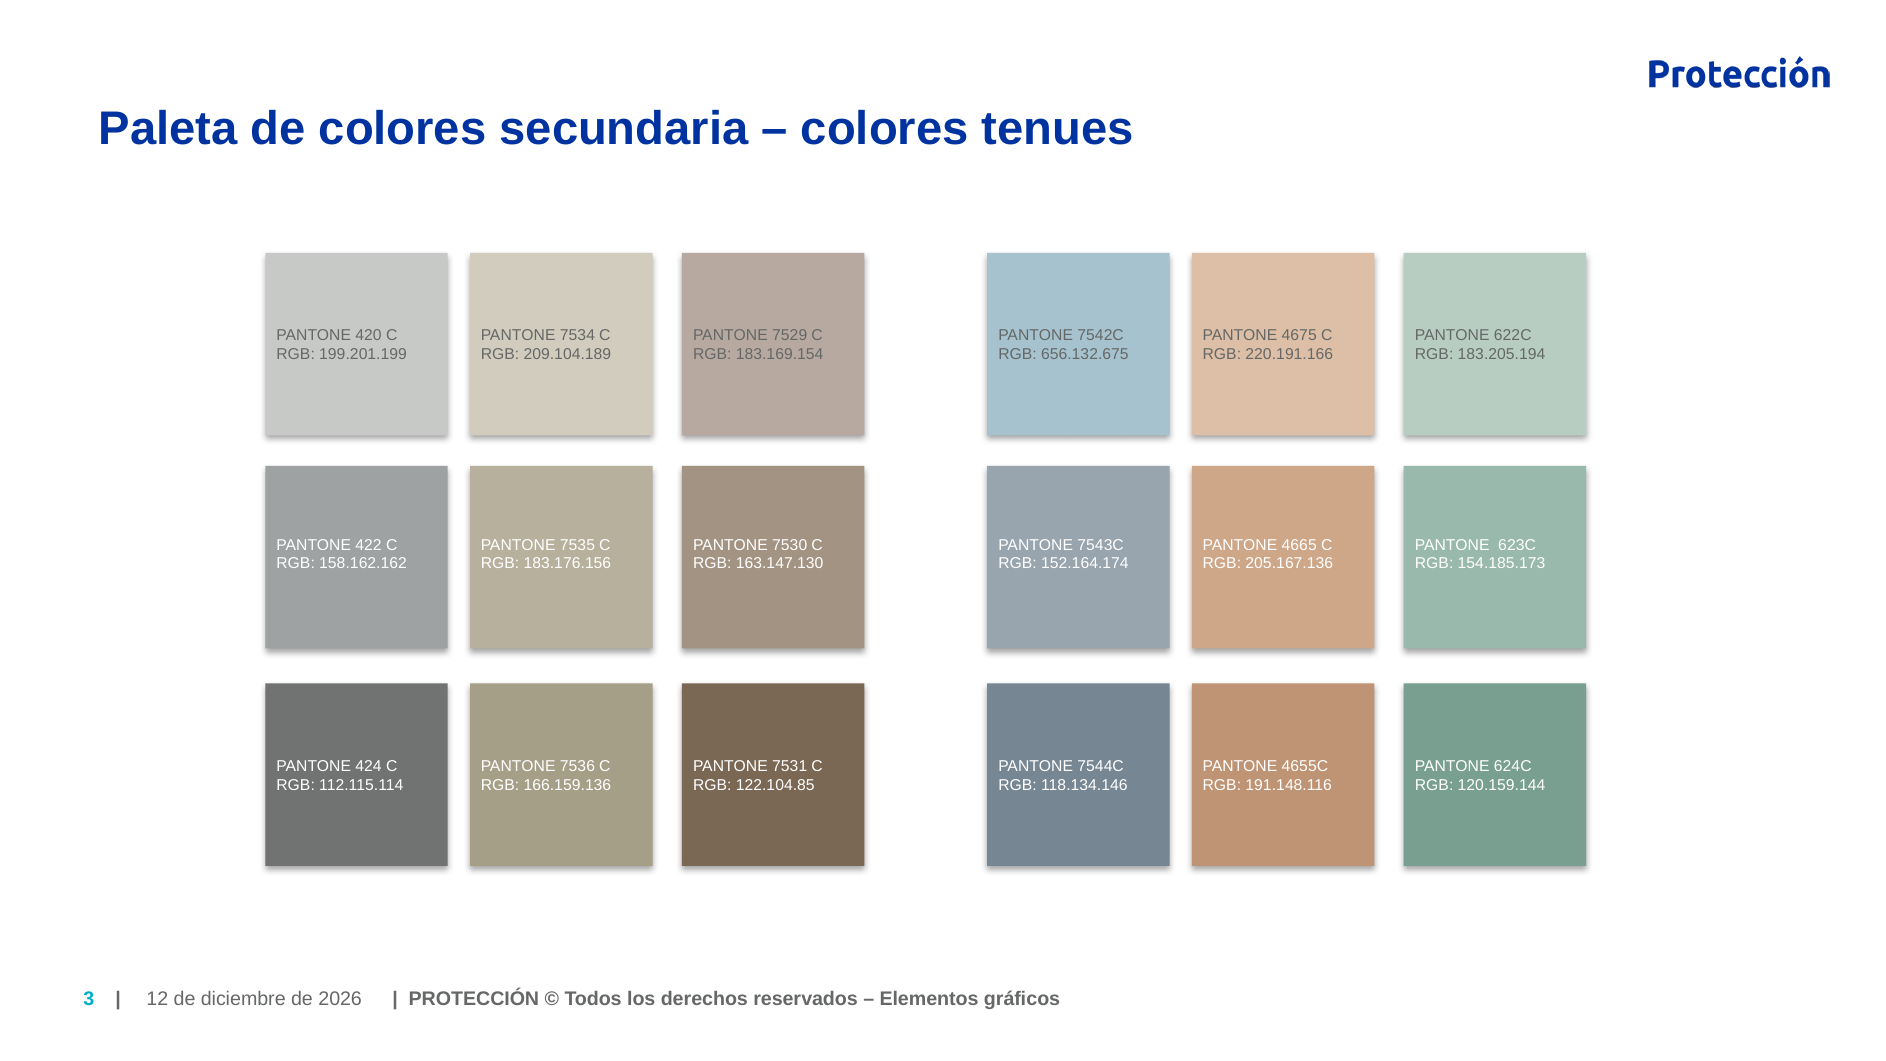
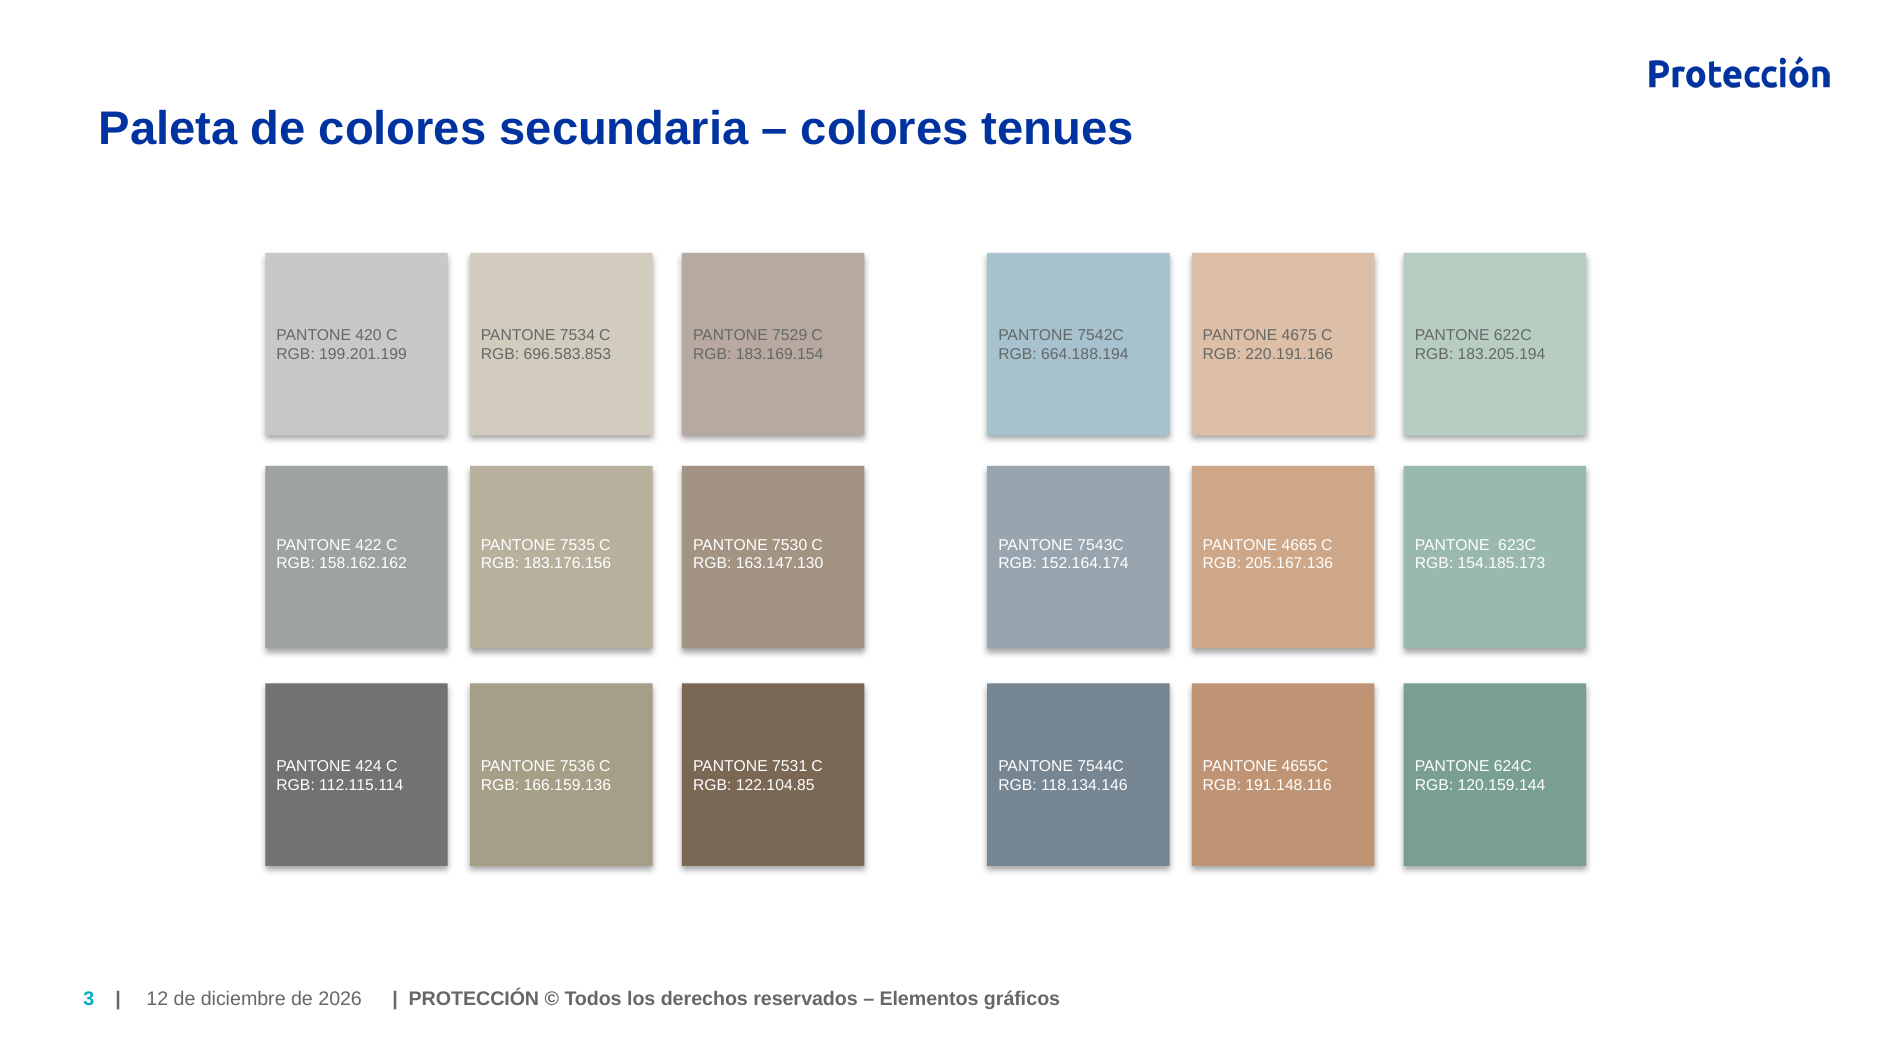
209.104.189: 209.104.189 -> 696.583.853 (567, 354)
656.132.675: 656.132.675 -> 664.188.194 (1085, 354)
